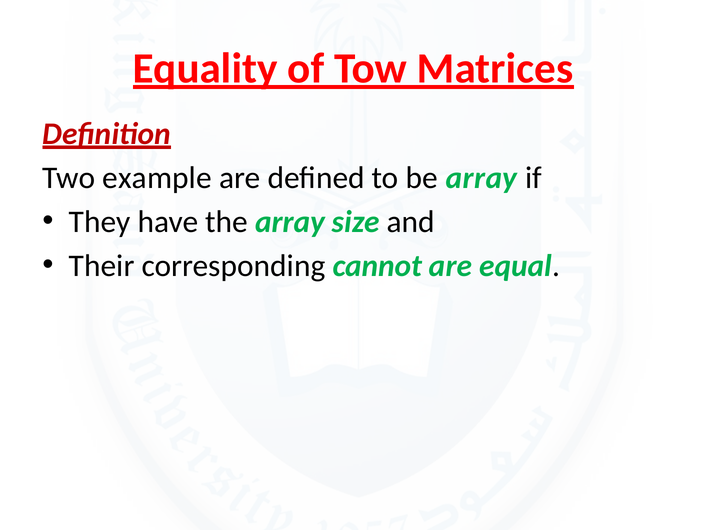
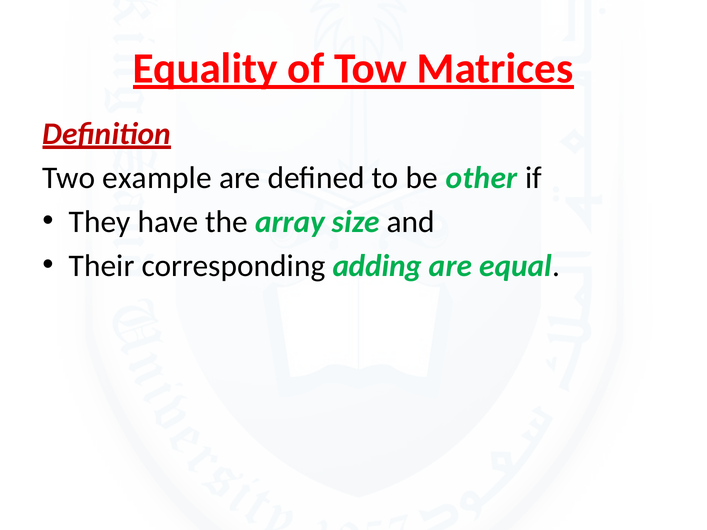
be array: array -> other (482, 178)
cannot: cannot -> adding (377, 266)
